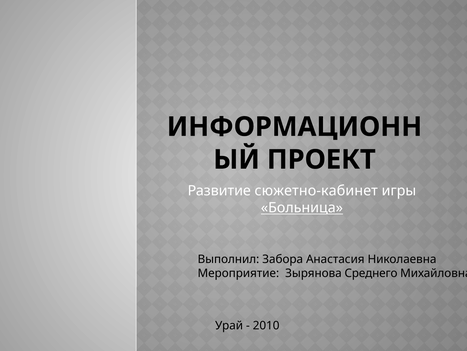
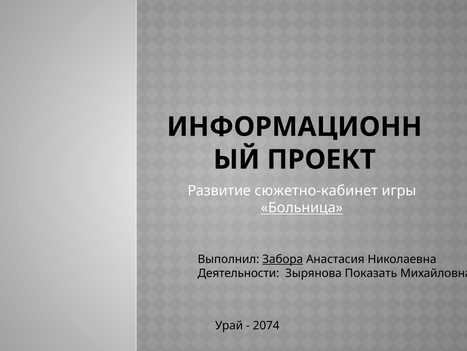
Забора underline: none -> present (283, 259)
Мероприятие: Мероприятие -> Деятельности (238, 273)
Среднего: Среднего -> Показать (371, 273)
2010: 2010 -> 2074 (266, 325)
